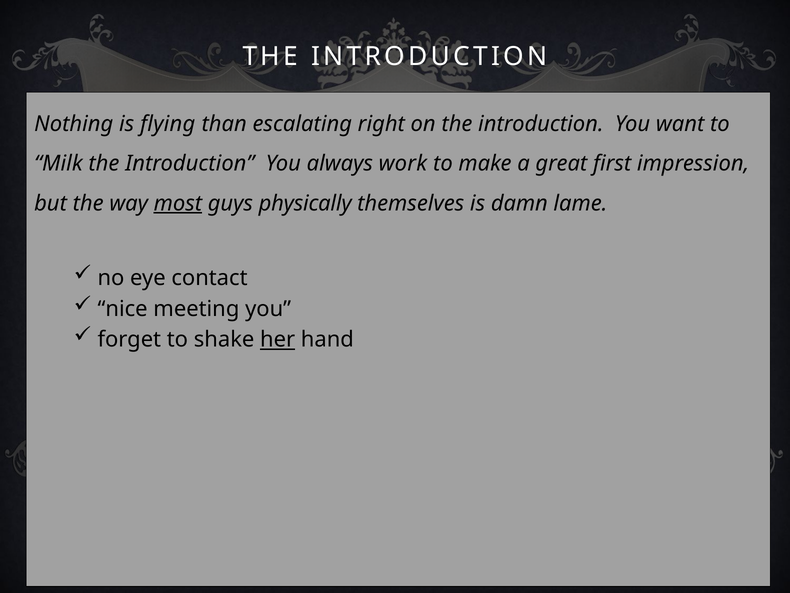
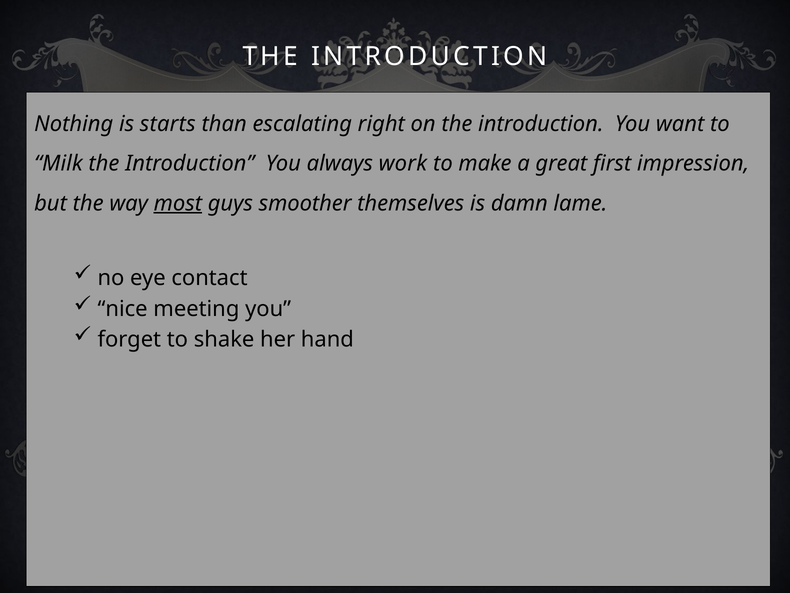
flying: flying -> starts (168, 124)
physically: physically -> smoother (305, 203)
her underline: present -> none (278, 339)
